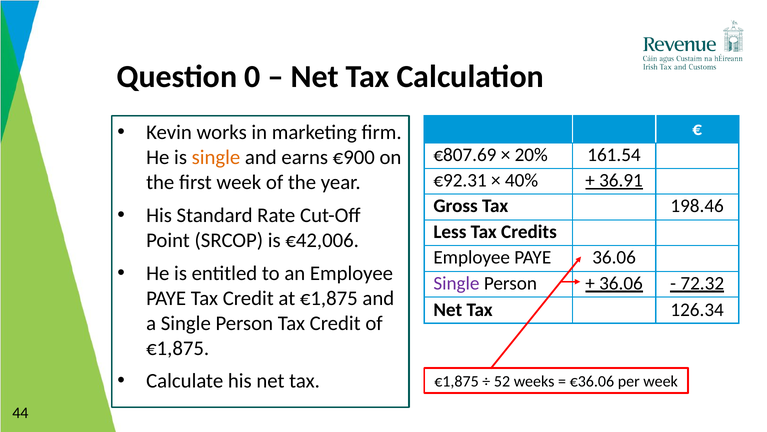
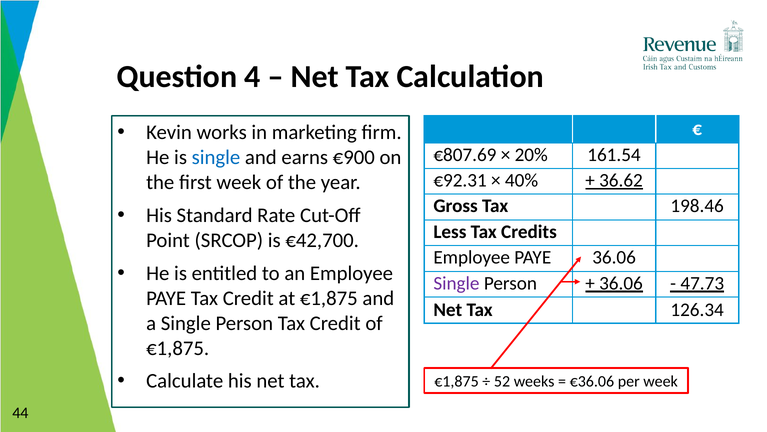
0: 0 -> 4 (252, 77)
single colour: orange -> blue (216, 157)
36.91: 36.91 -> 36.62 (621, 180)
€42,006: €42,006 -> €42,700 (322, 240)
72.32: 72.32 -> 47.73 (702, 283)
